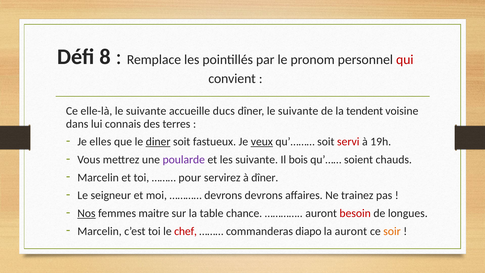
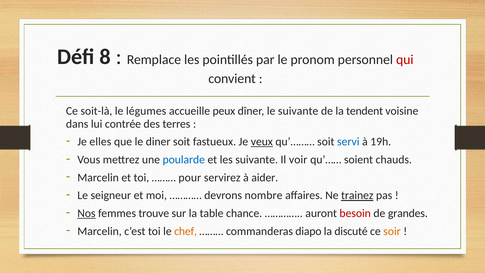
elle-là: elle-là -> soit-là (96, 111)
suivante: suivante -> légumes (146, 111)
ducs: ducs -> peux (224, 111)
connais: connais -> contrée (123, 124)
diner underline: present -> none (158, 142)
servi colour: red -> blue (348, 142)
poularde colour: purple -> blue (184, 160)
bois: bois -> voir (298, 160)
à dîner: dîner -> aider (265, 177)
devrons devrons: devrons -> nombre (264, 195)
trainez underline: none -> present (357, 195)
maitre: maitre -> trouve (154, 213)
longues: longues -> grandes (408, 213)
chef colour: red -> orange (186, 231)
la auront: auront -> discuté (351, 231)
